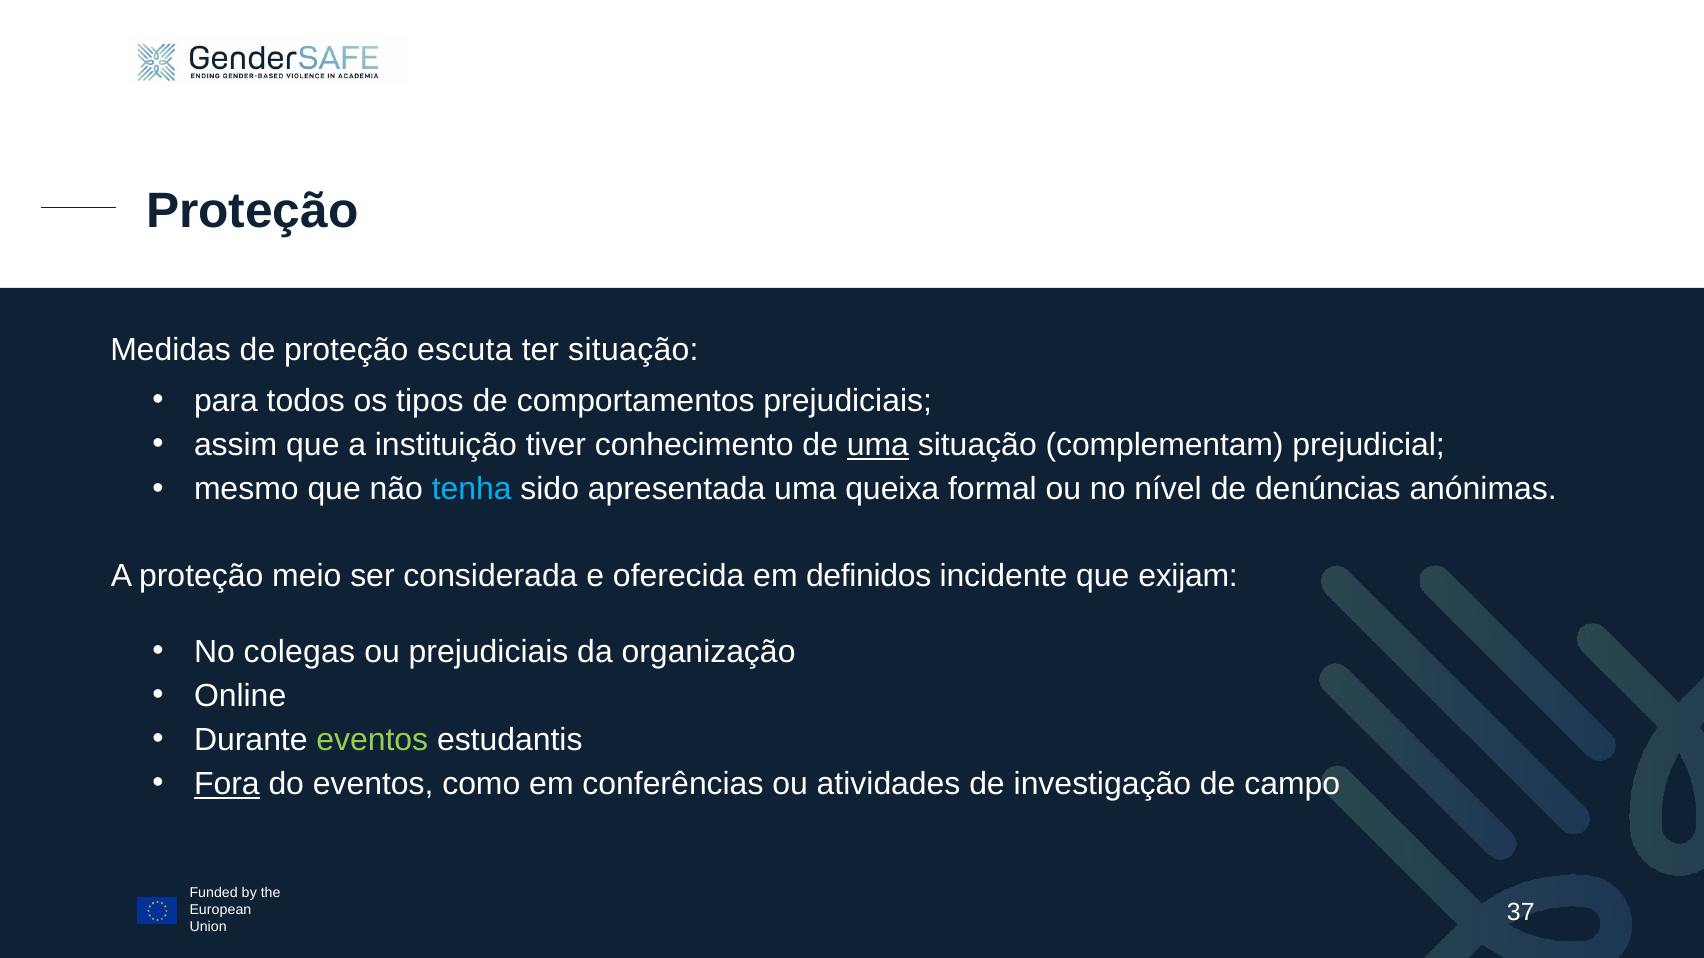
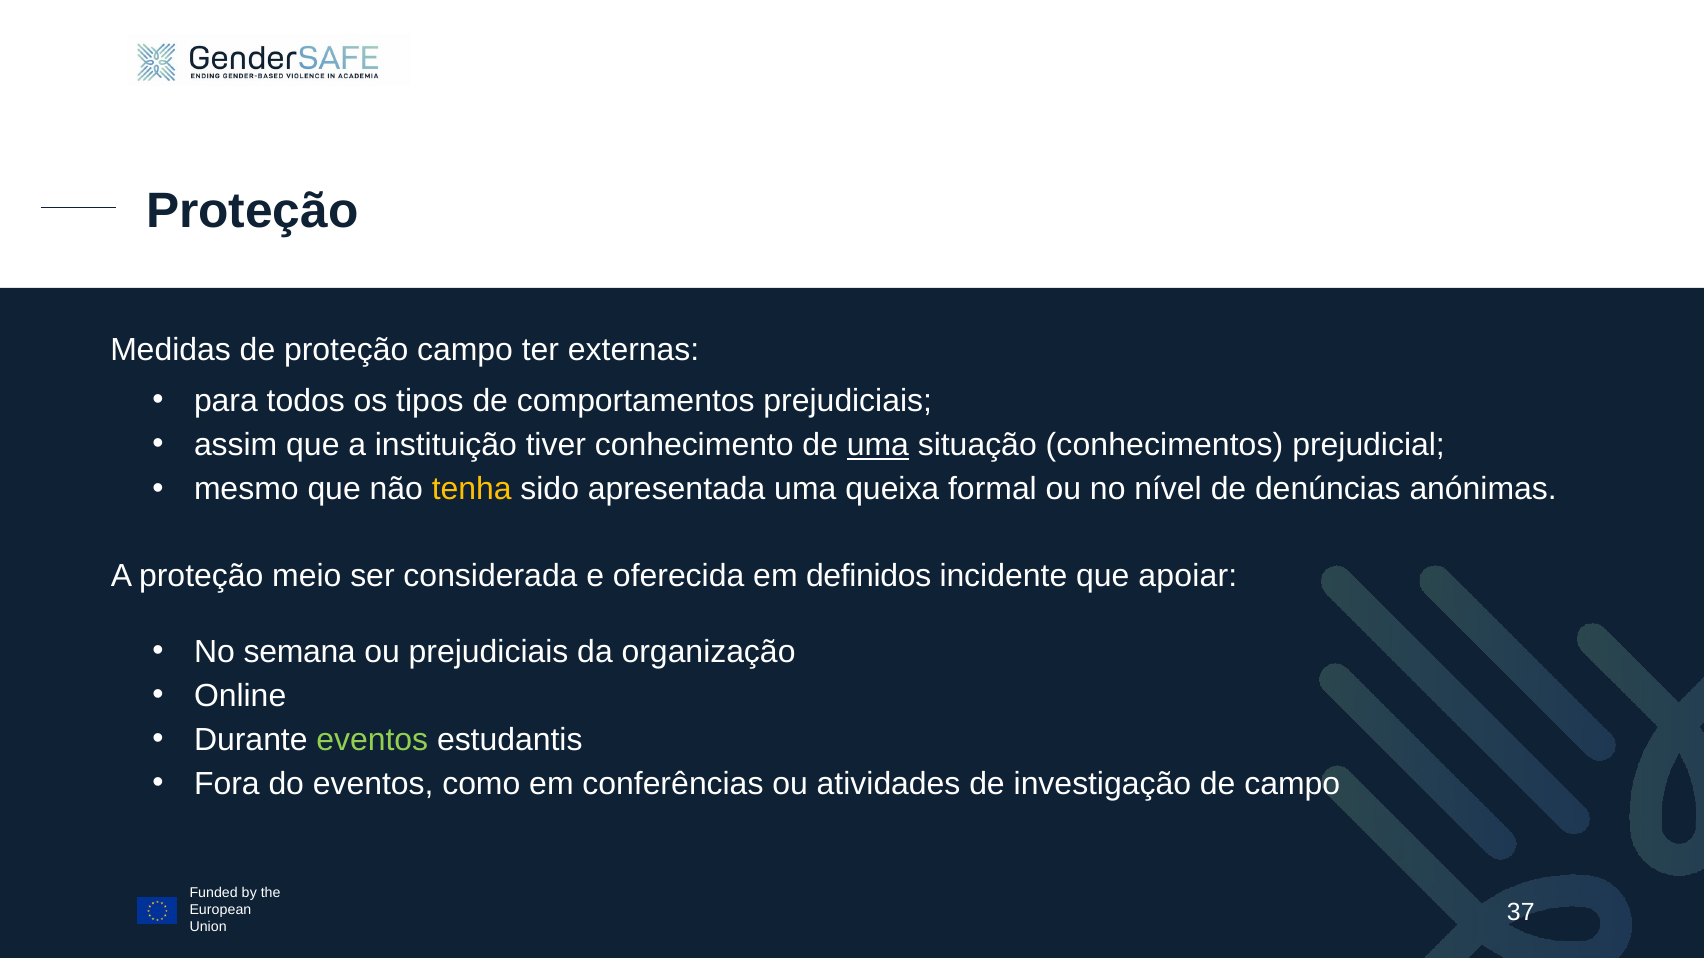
proteção escuta: escuta -> campo (465, 350)
ter situação: situação -> externas (634, 350)
complementam: complementam -> conhecimentos (1164, 445)
tenha colour: light blue -> yellow (472, 489)
exijam: exijam -> apoiar (1188, 576)
colegas: colegas -> semana (300, 652)
Fora underline: present -> none (227, 784)
